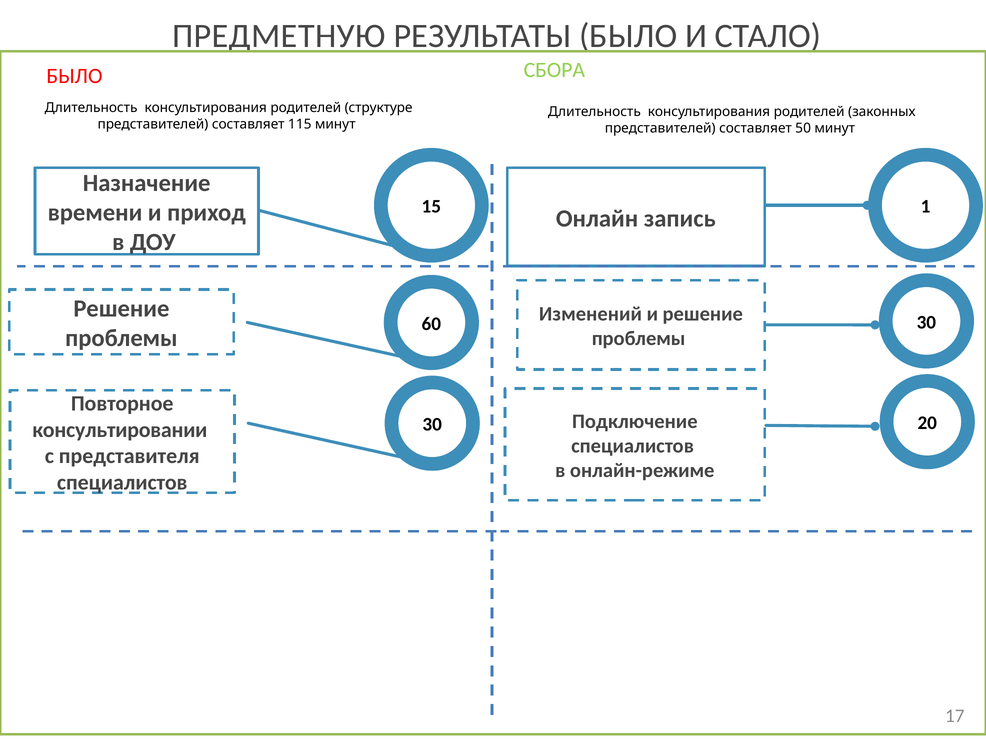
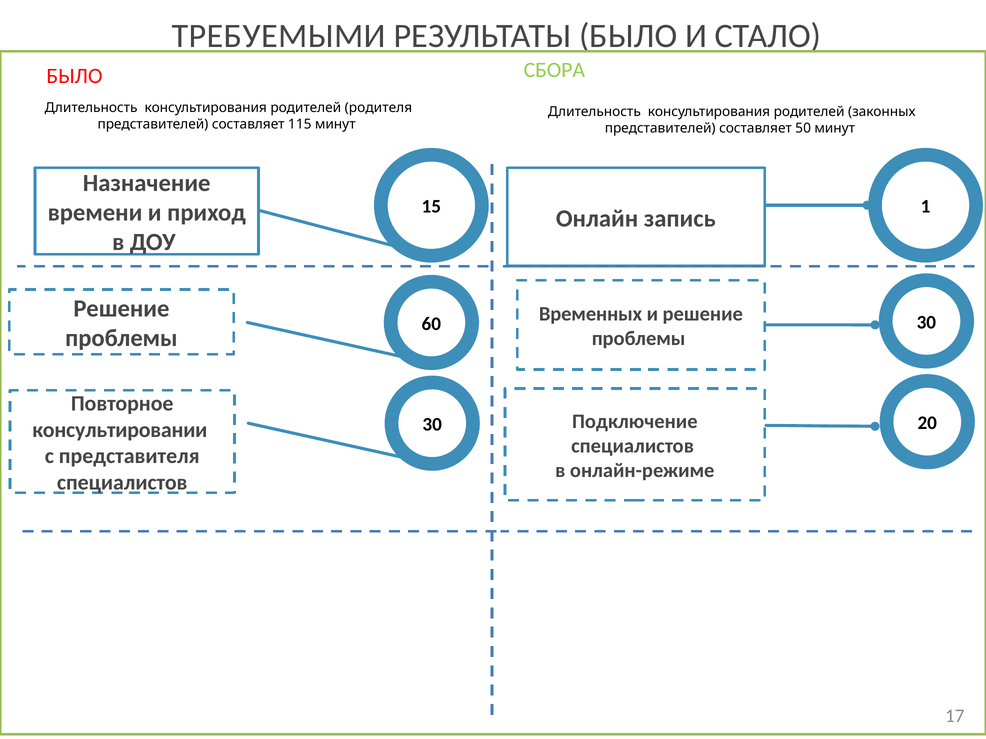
ПРЕДМЕТНУЮ: ПРЕДМЕТНУЮ -> ТРЕБУЕМЫМИ (279, 36)
структуре: структуре -> родителя (378, 108)
Изменений: Изменений -> Временных (591, 314)
